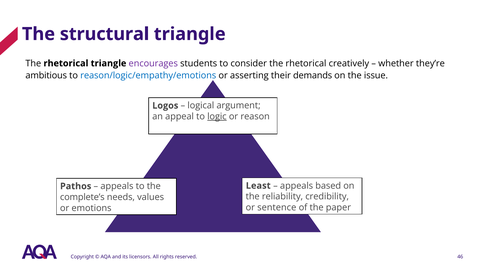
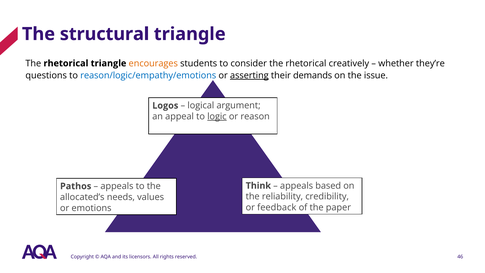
encourages colour: purple -> orange (153, 63)
ambitious: ambitious -> questions (46, 75)
asserting underline: none -> present (249, 75)
Least: Least -> Think (258, 186)
complete’s: complete’s -> allocated’s (82, 197)
sentence: sentence -> feedback (277, 207)
